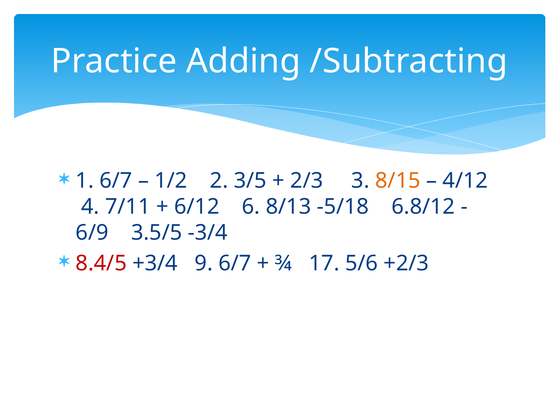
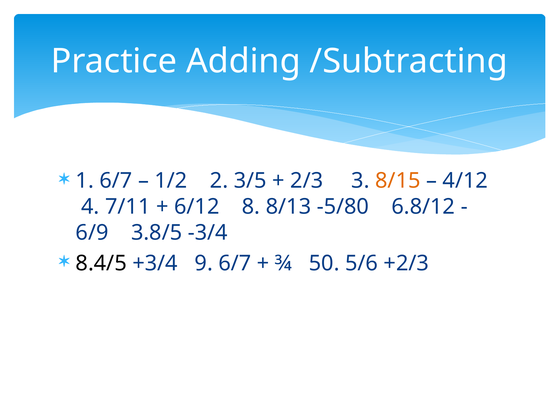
6: 6 -> 8 (251, 207)
-5/18: -5/18 -> -5/80 (343, 207)
3.5/5: 3.5/5 -> 3.8/5 (157, 233)
8.4/5 colour: red -> black (101, 263)
17: 17 -> 50 (324, 263)
